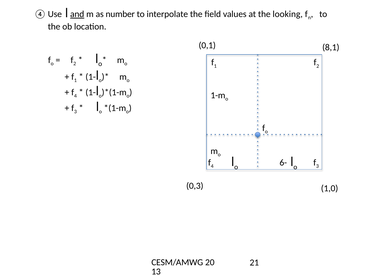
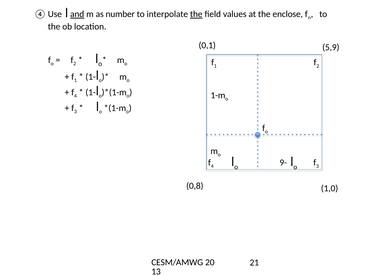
the underline: none -> present (196, 14)
looking: looking -> enclose (288, 14)
8,1: 8,1 -> 5,9 (331, 47)
6-: 6- -> 9- (283, 162)
0,3: 0,3 -> 0,8 (195, 186)
